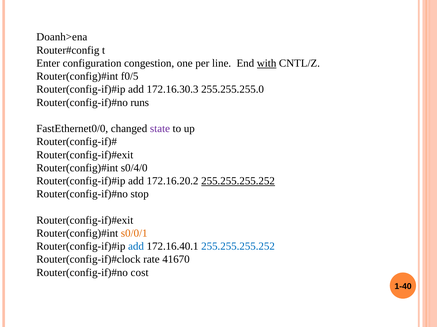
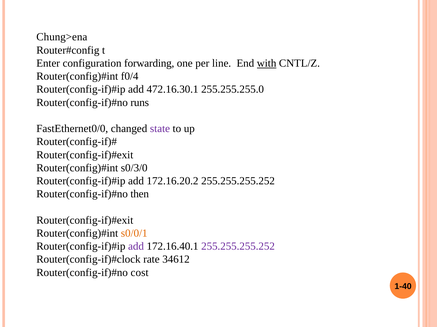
Doanh>ena: Doanh>ena -> Chung>ena (62, 37)
congestion: congestion -> forwarding (149, 63)
f0/5: f0/5 -> f0/4 (130, 76)
172.16.30.3: 172.16.30.3 -> 472.16.30.1 (173, 90)
s0/4/0: s0/4/0 -> s0/3/0 (134, 168)
255.255.255.252 underline: present -> none (238, 181)
stop: stop -> then (140, 194)
add colour: blue -> purple (136, 247)
255.255.255.252 colour: blue -> purple (238, 247)
41670: 41670 -> 34612 (176, 260)
